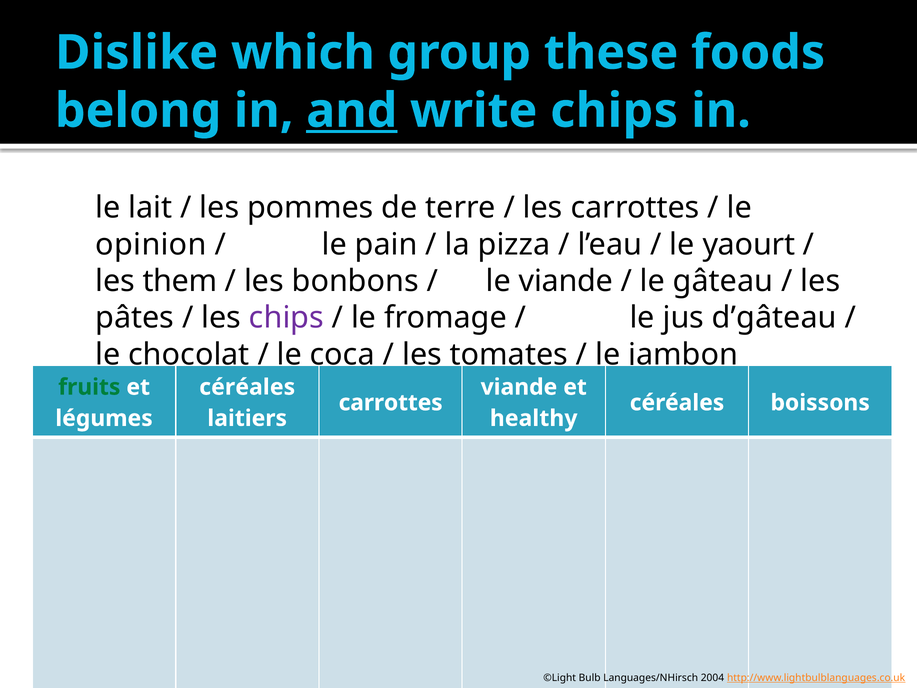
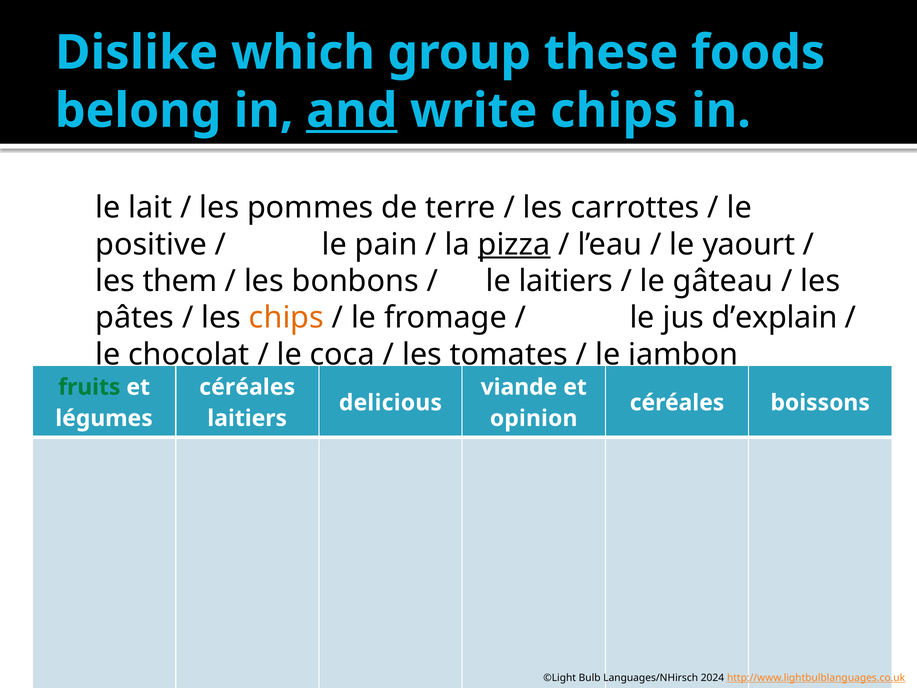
opinion: opinion -> positive (151, 244)
pizza underline: none -> present (514, 244)
le viande: viande -> laitiers (566, 281)
chips colour: purple -> orange (286, 318)
d’gâteau: d’gâteau -> d’explain (775, 318)
carrottes: carrottes -> delicious (390, 403)
healthy: healthy -> opinion (534, 418)
2004: 2004 -> 2024 (712, 677)
